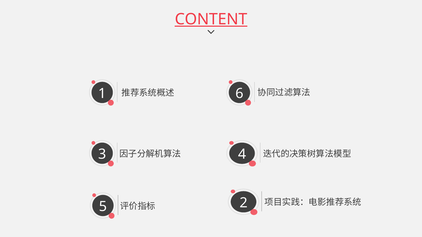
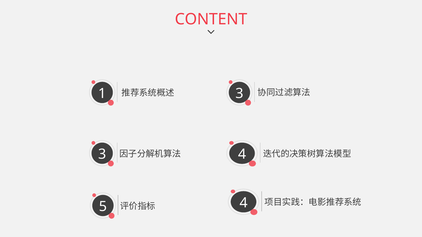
CONTENT underline: present -> none (211, 19)
6: 6 -> 3 (239, 94)
2: 2 -> 4 (244, 203)
